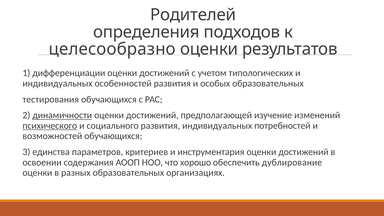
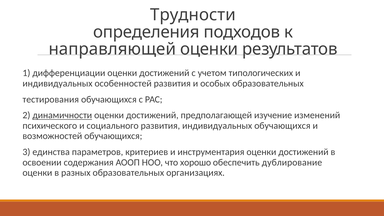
Родителей: Родителей -> Трудности (193, 15)
целесообразно: целесообразно -> направляющей (112, 49)
психического underline: present -> none (50, 126)
индивидуальных потребностей: потребностей -> обучающихся (282, 126)
